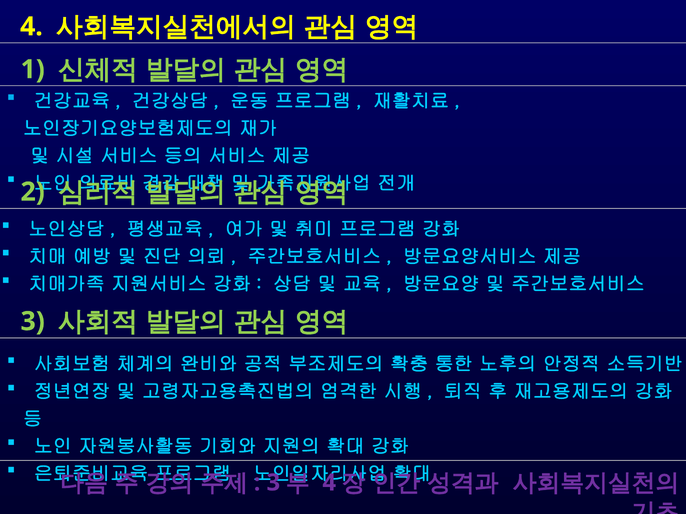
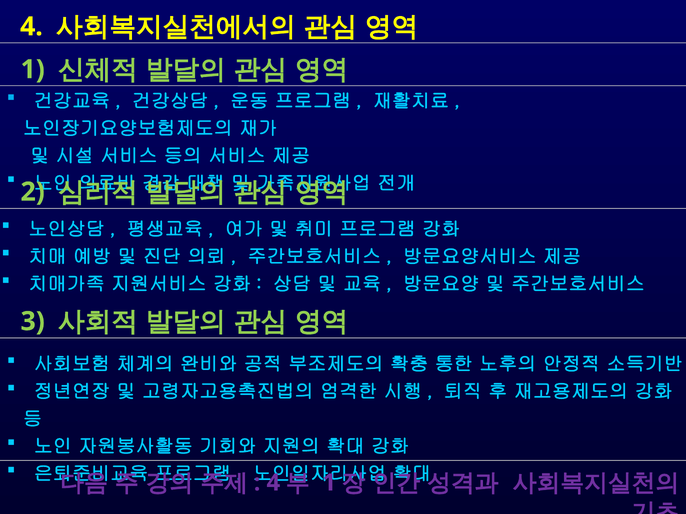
3: 3 -> 4 (273, 483)
4: 4 -> 1 (329, 483)
